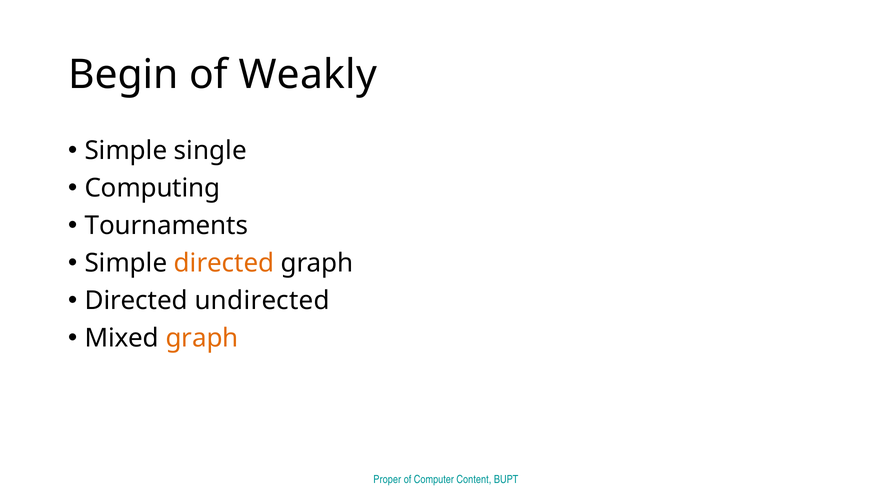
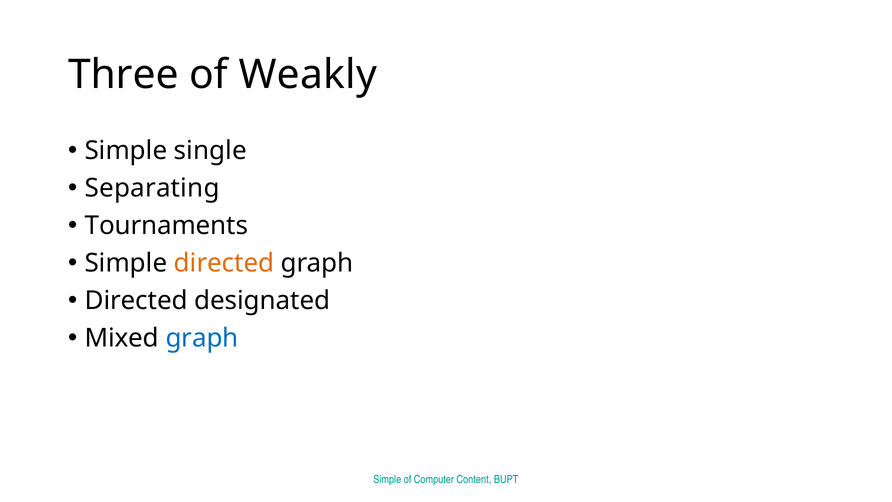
Begin: Begin -> Three (123, 75)
Computing: Computing -> Separating (152, 188)
undirected: undirected -> designated (262, 300)
graph colour: orange -> blue (202, 338)
Proper: Proper -> Simple (387, 479)
